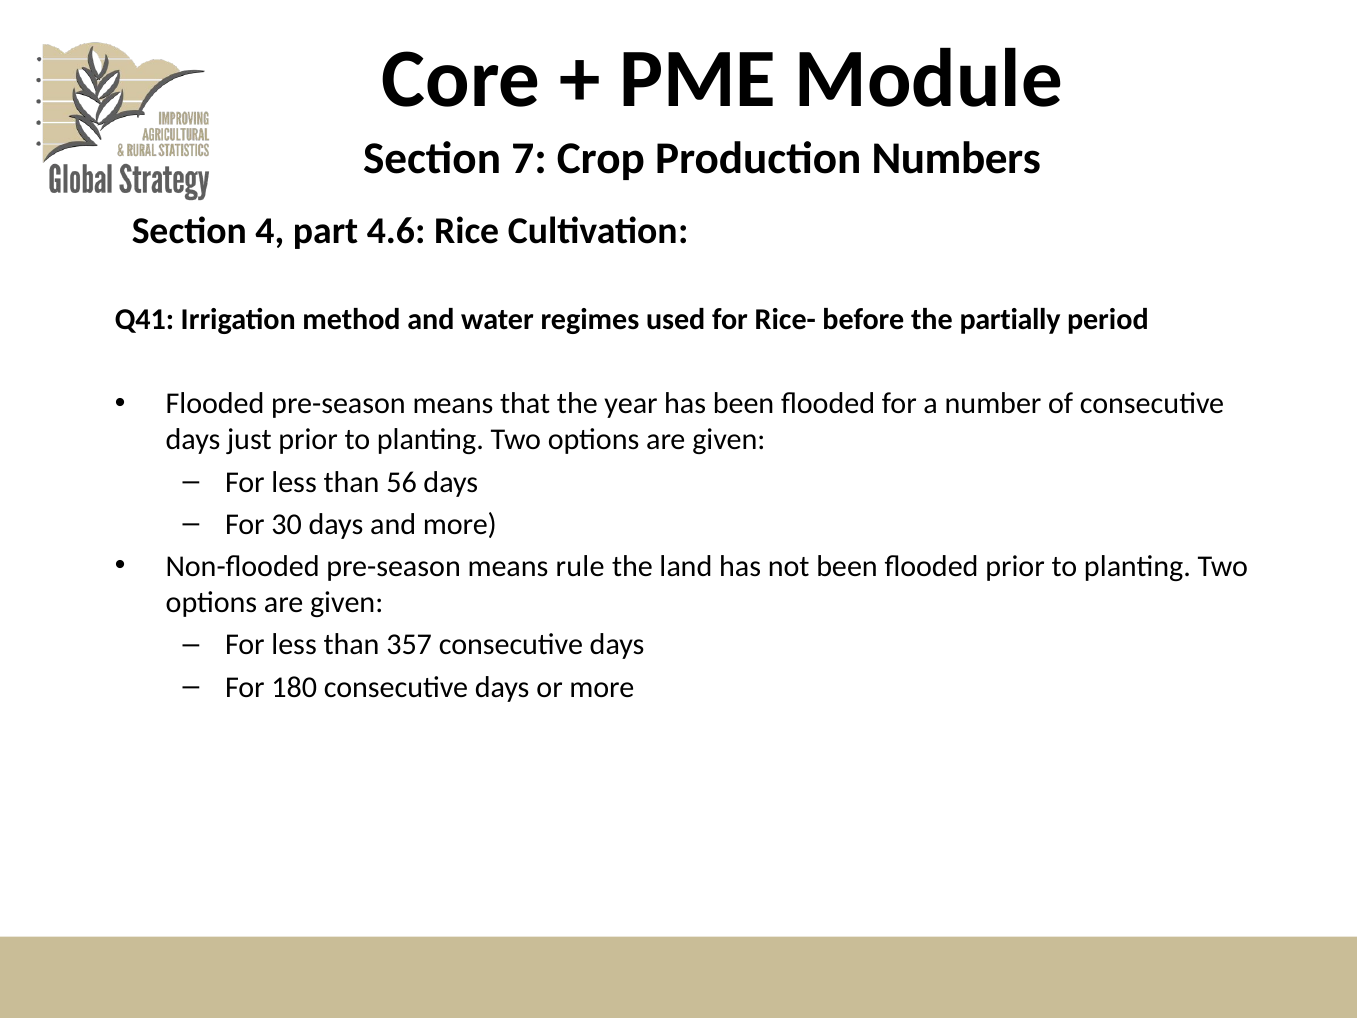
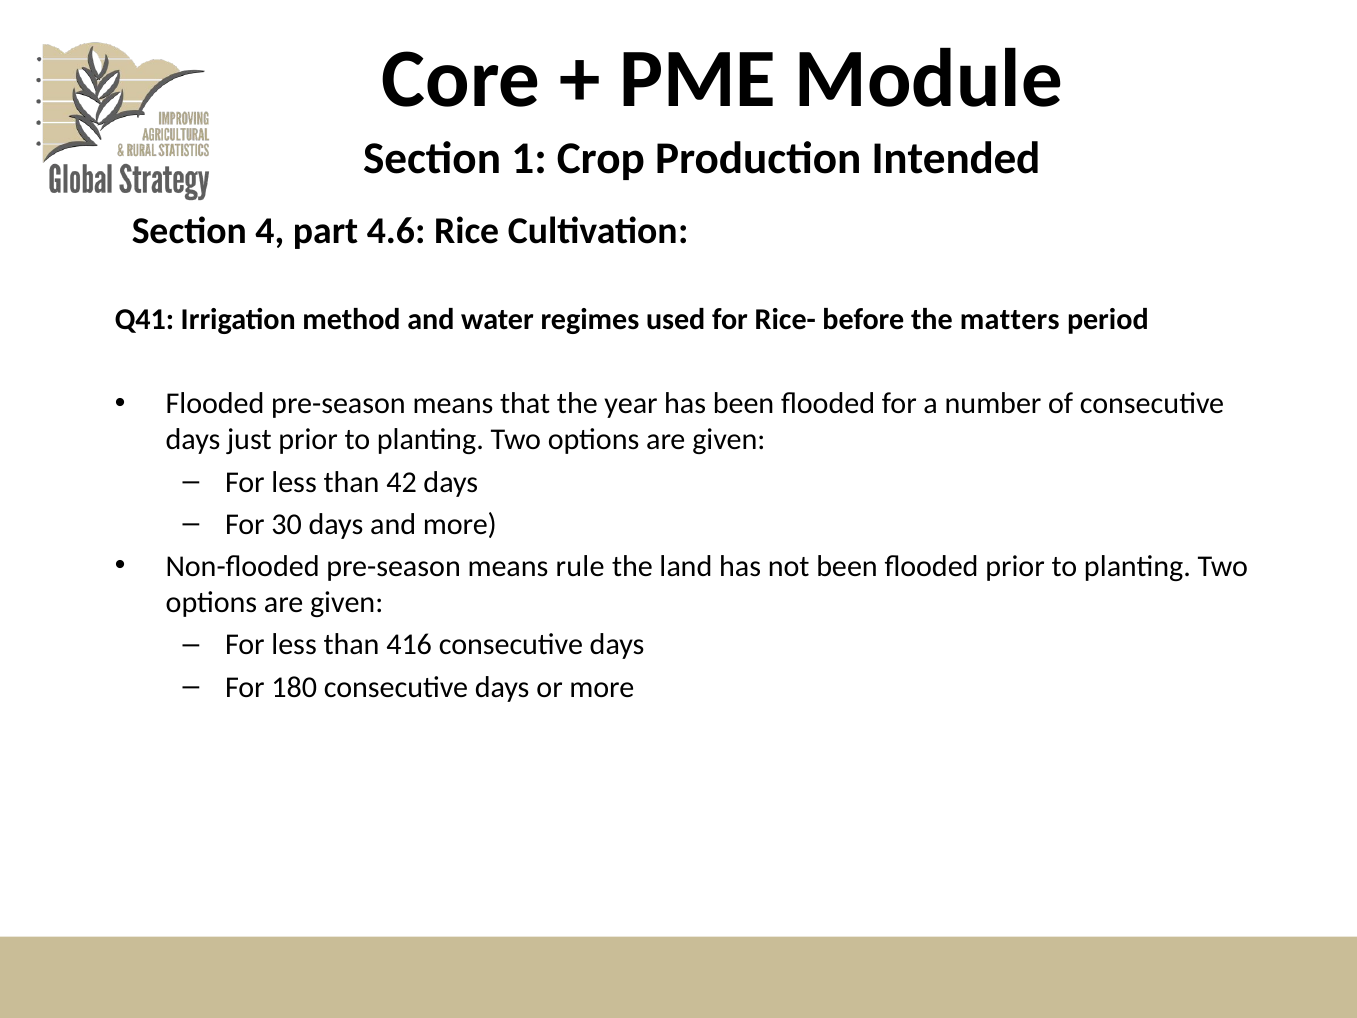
7: 7 -> 1 (529, 158)
Numbers: Numbers -> Intended (956, 158)
partially: partially -> matters (1010, 319)
56: 56 -> 42 (402, 482)
357: 357 -> 416 (409, 645)
